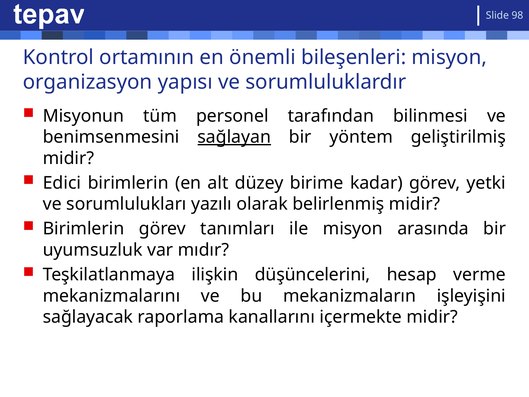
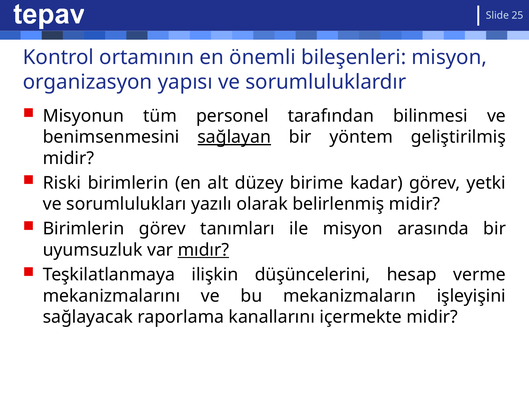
98: 98 -> 25 (517, 15)
Edici: Edici -> Riski (62, 183)
mıdır underline: none -> present (203, 250)
